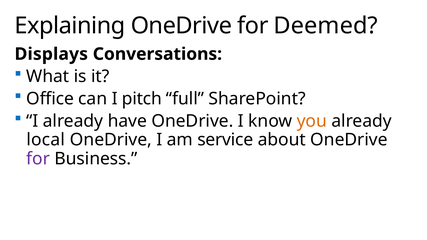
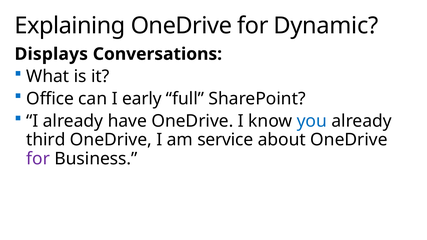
Deemed: Deemed -> Dynamic (326, 26)
pitch: pitch -> early (142, 99)
you colour: orange -> blue (312, 121)
local: local -> third (46, 140)
